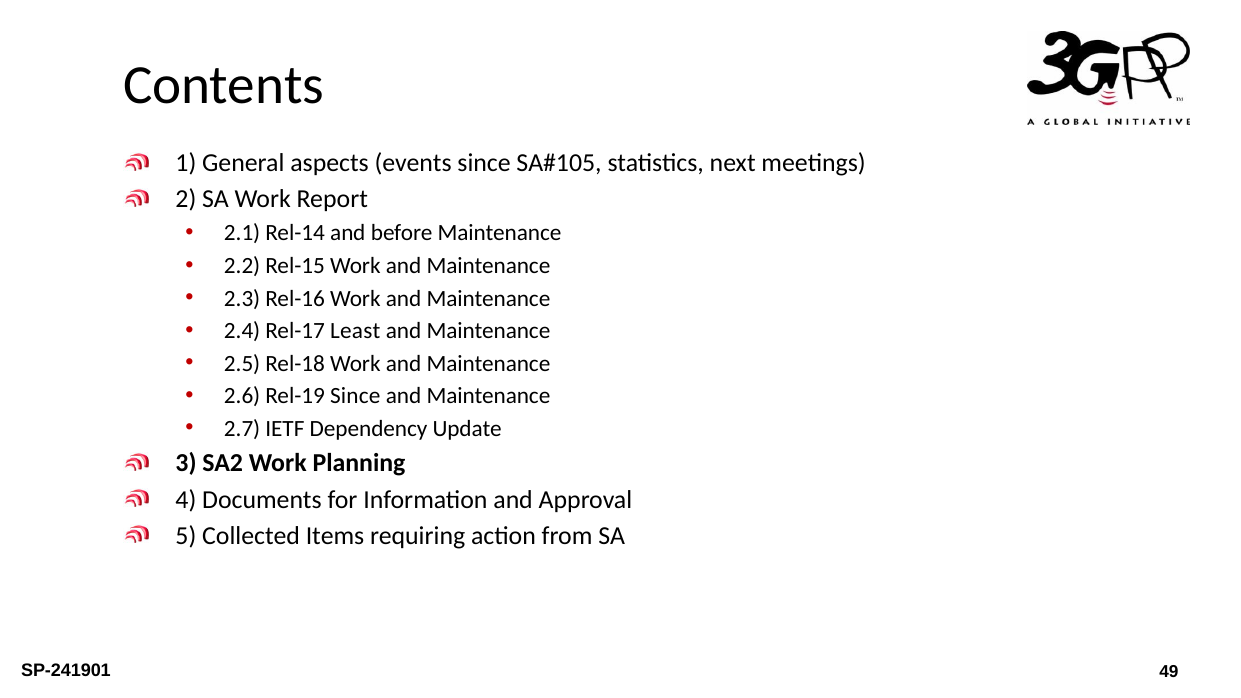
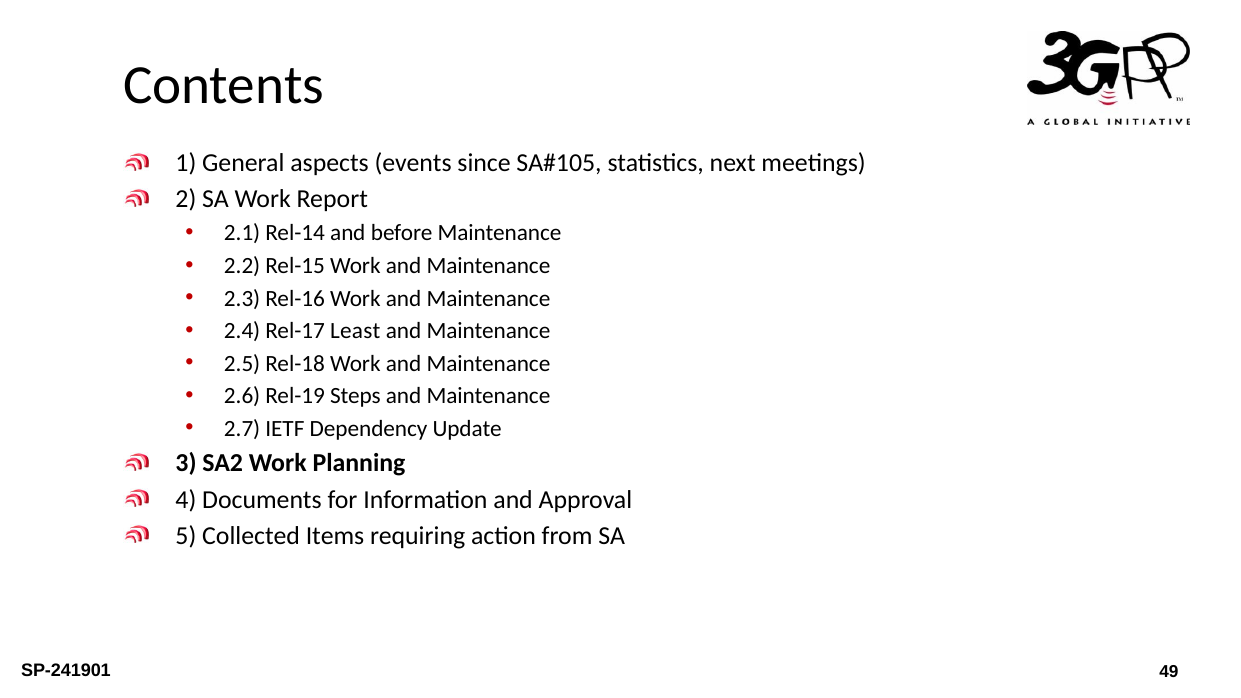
Rel-19 Since: Since -> Steps (355, 396)
